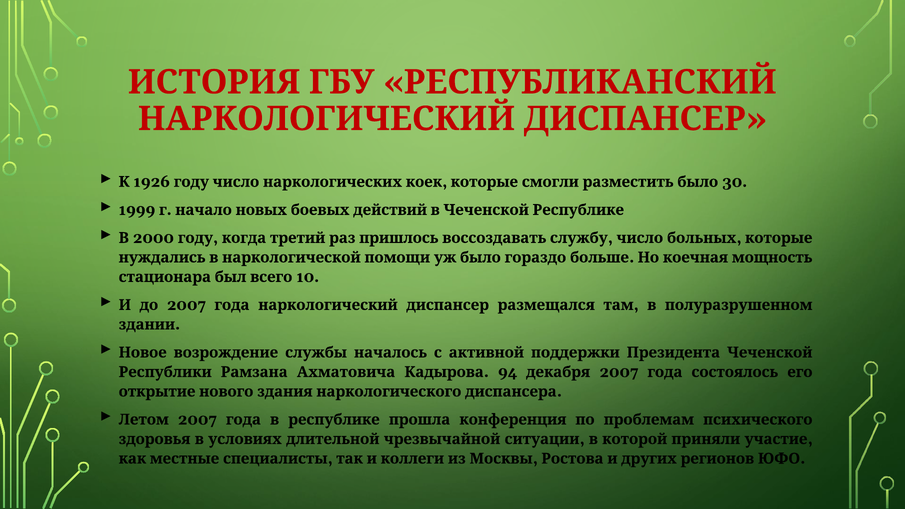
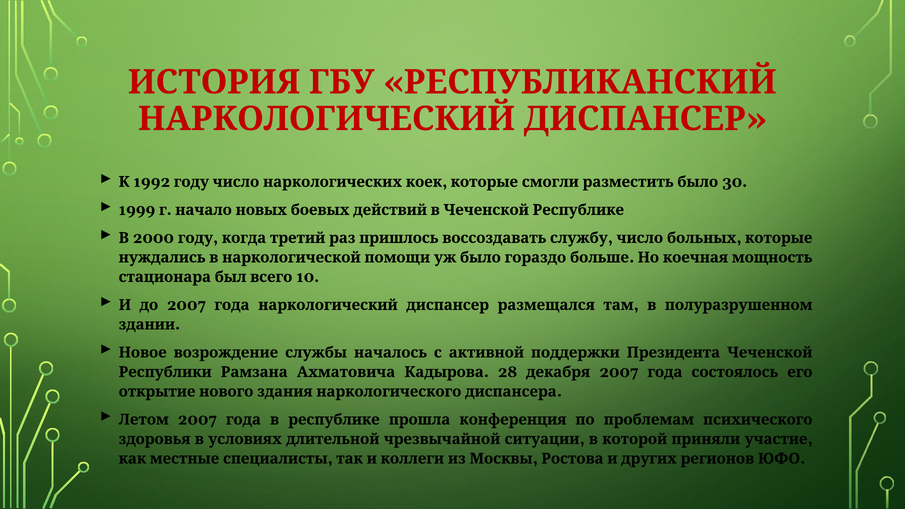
1926: 1926 -> 1992 (152, 182)
94: 94 -> 28 (508, 372)
